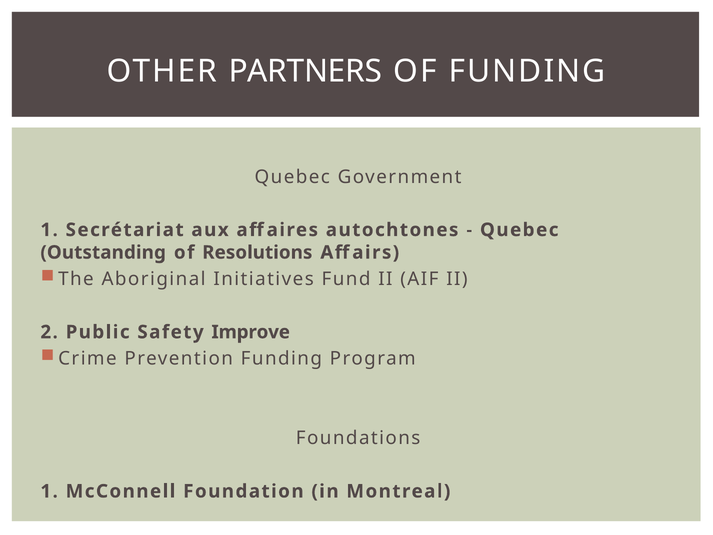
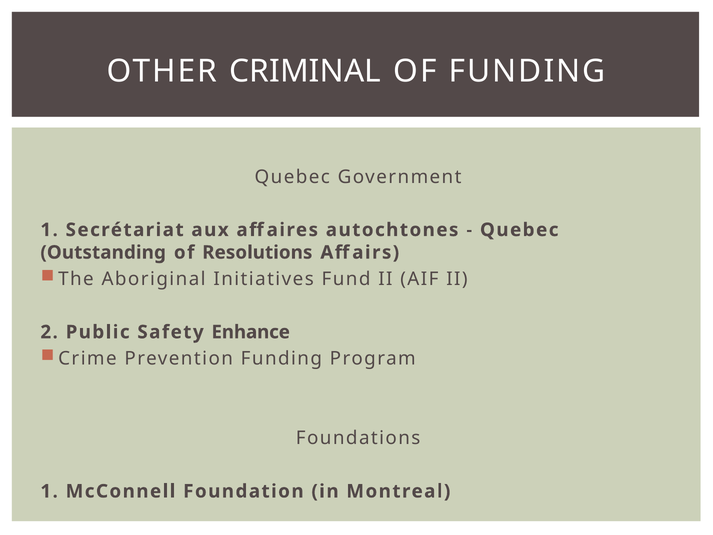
PARTNERS: PARTNERS -> CRIMINAL (305, 71)
Improve: Improve -> Enhance (251, 332)
